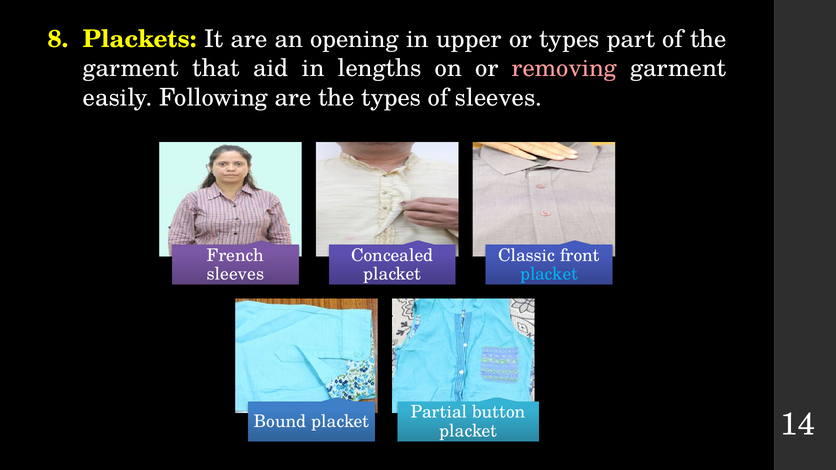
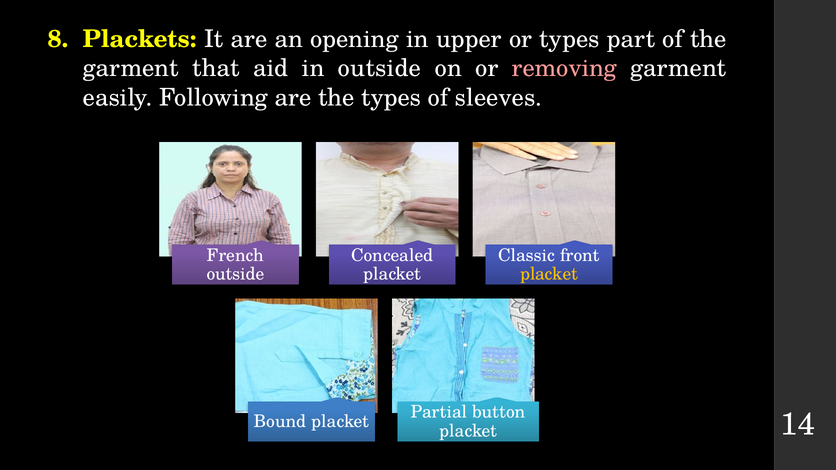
in lengths: lengths -> outside (380, 68)
sleeves: sleeves -> outside (235, 274)
placket colour: light blue -> yellow (549, 274)
